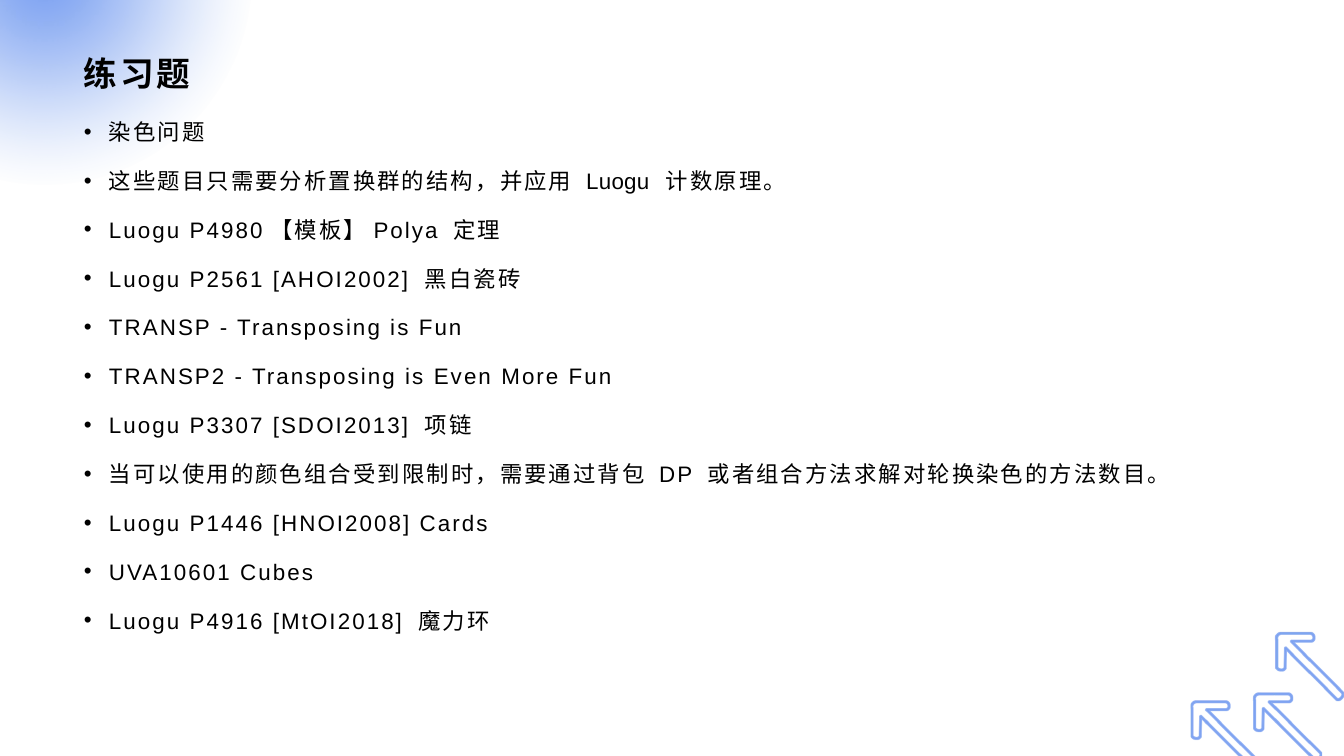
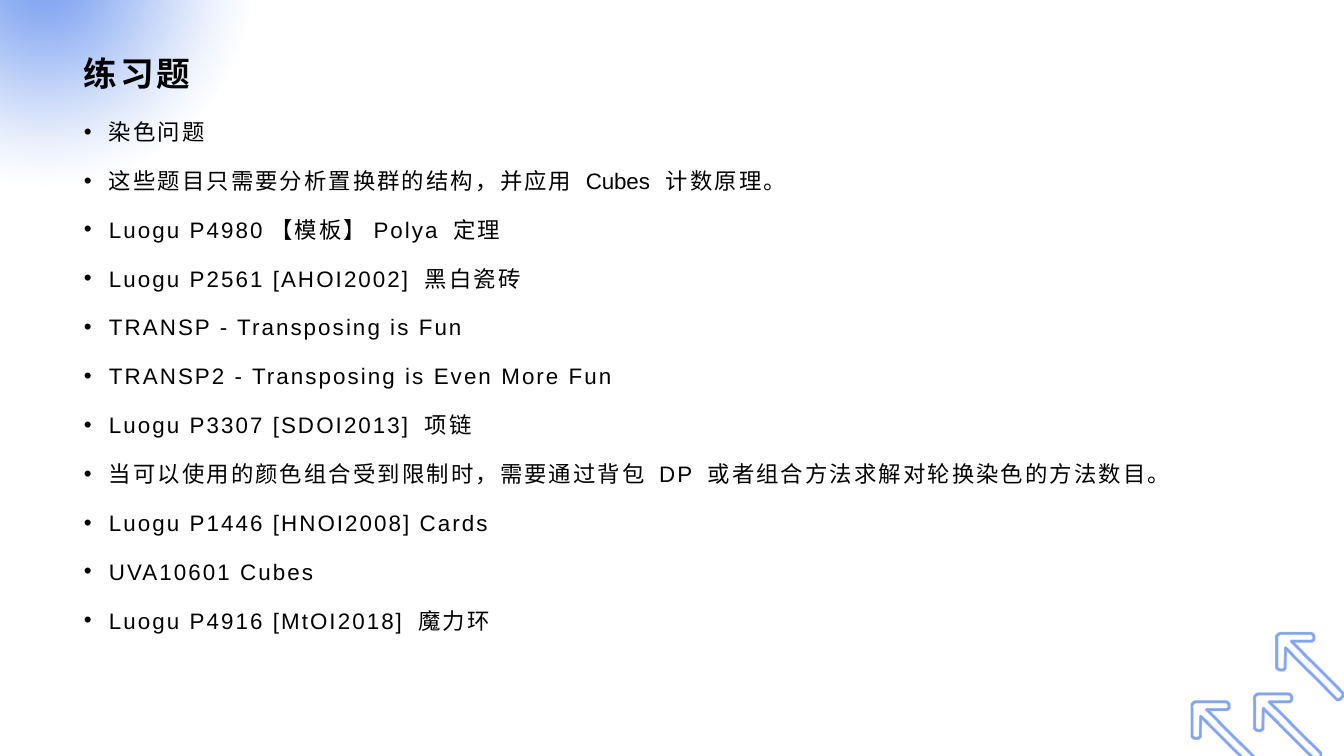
Luogu: Luogu -> Cubes (618, 182)
